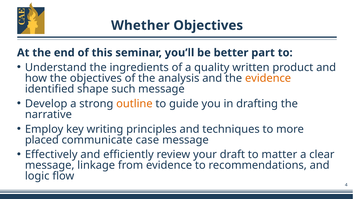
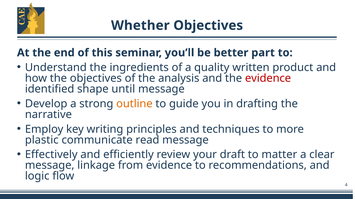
evidence colour: orange -> red (268, 78)
such: such -> until (123, 89)
placed: placed -> plastic (42, 140)
case: case -> read (147, 140)
